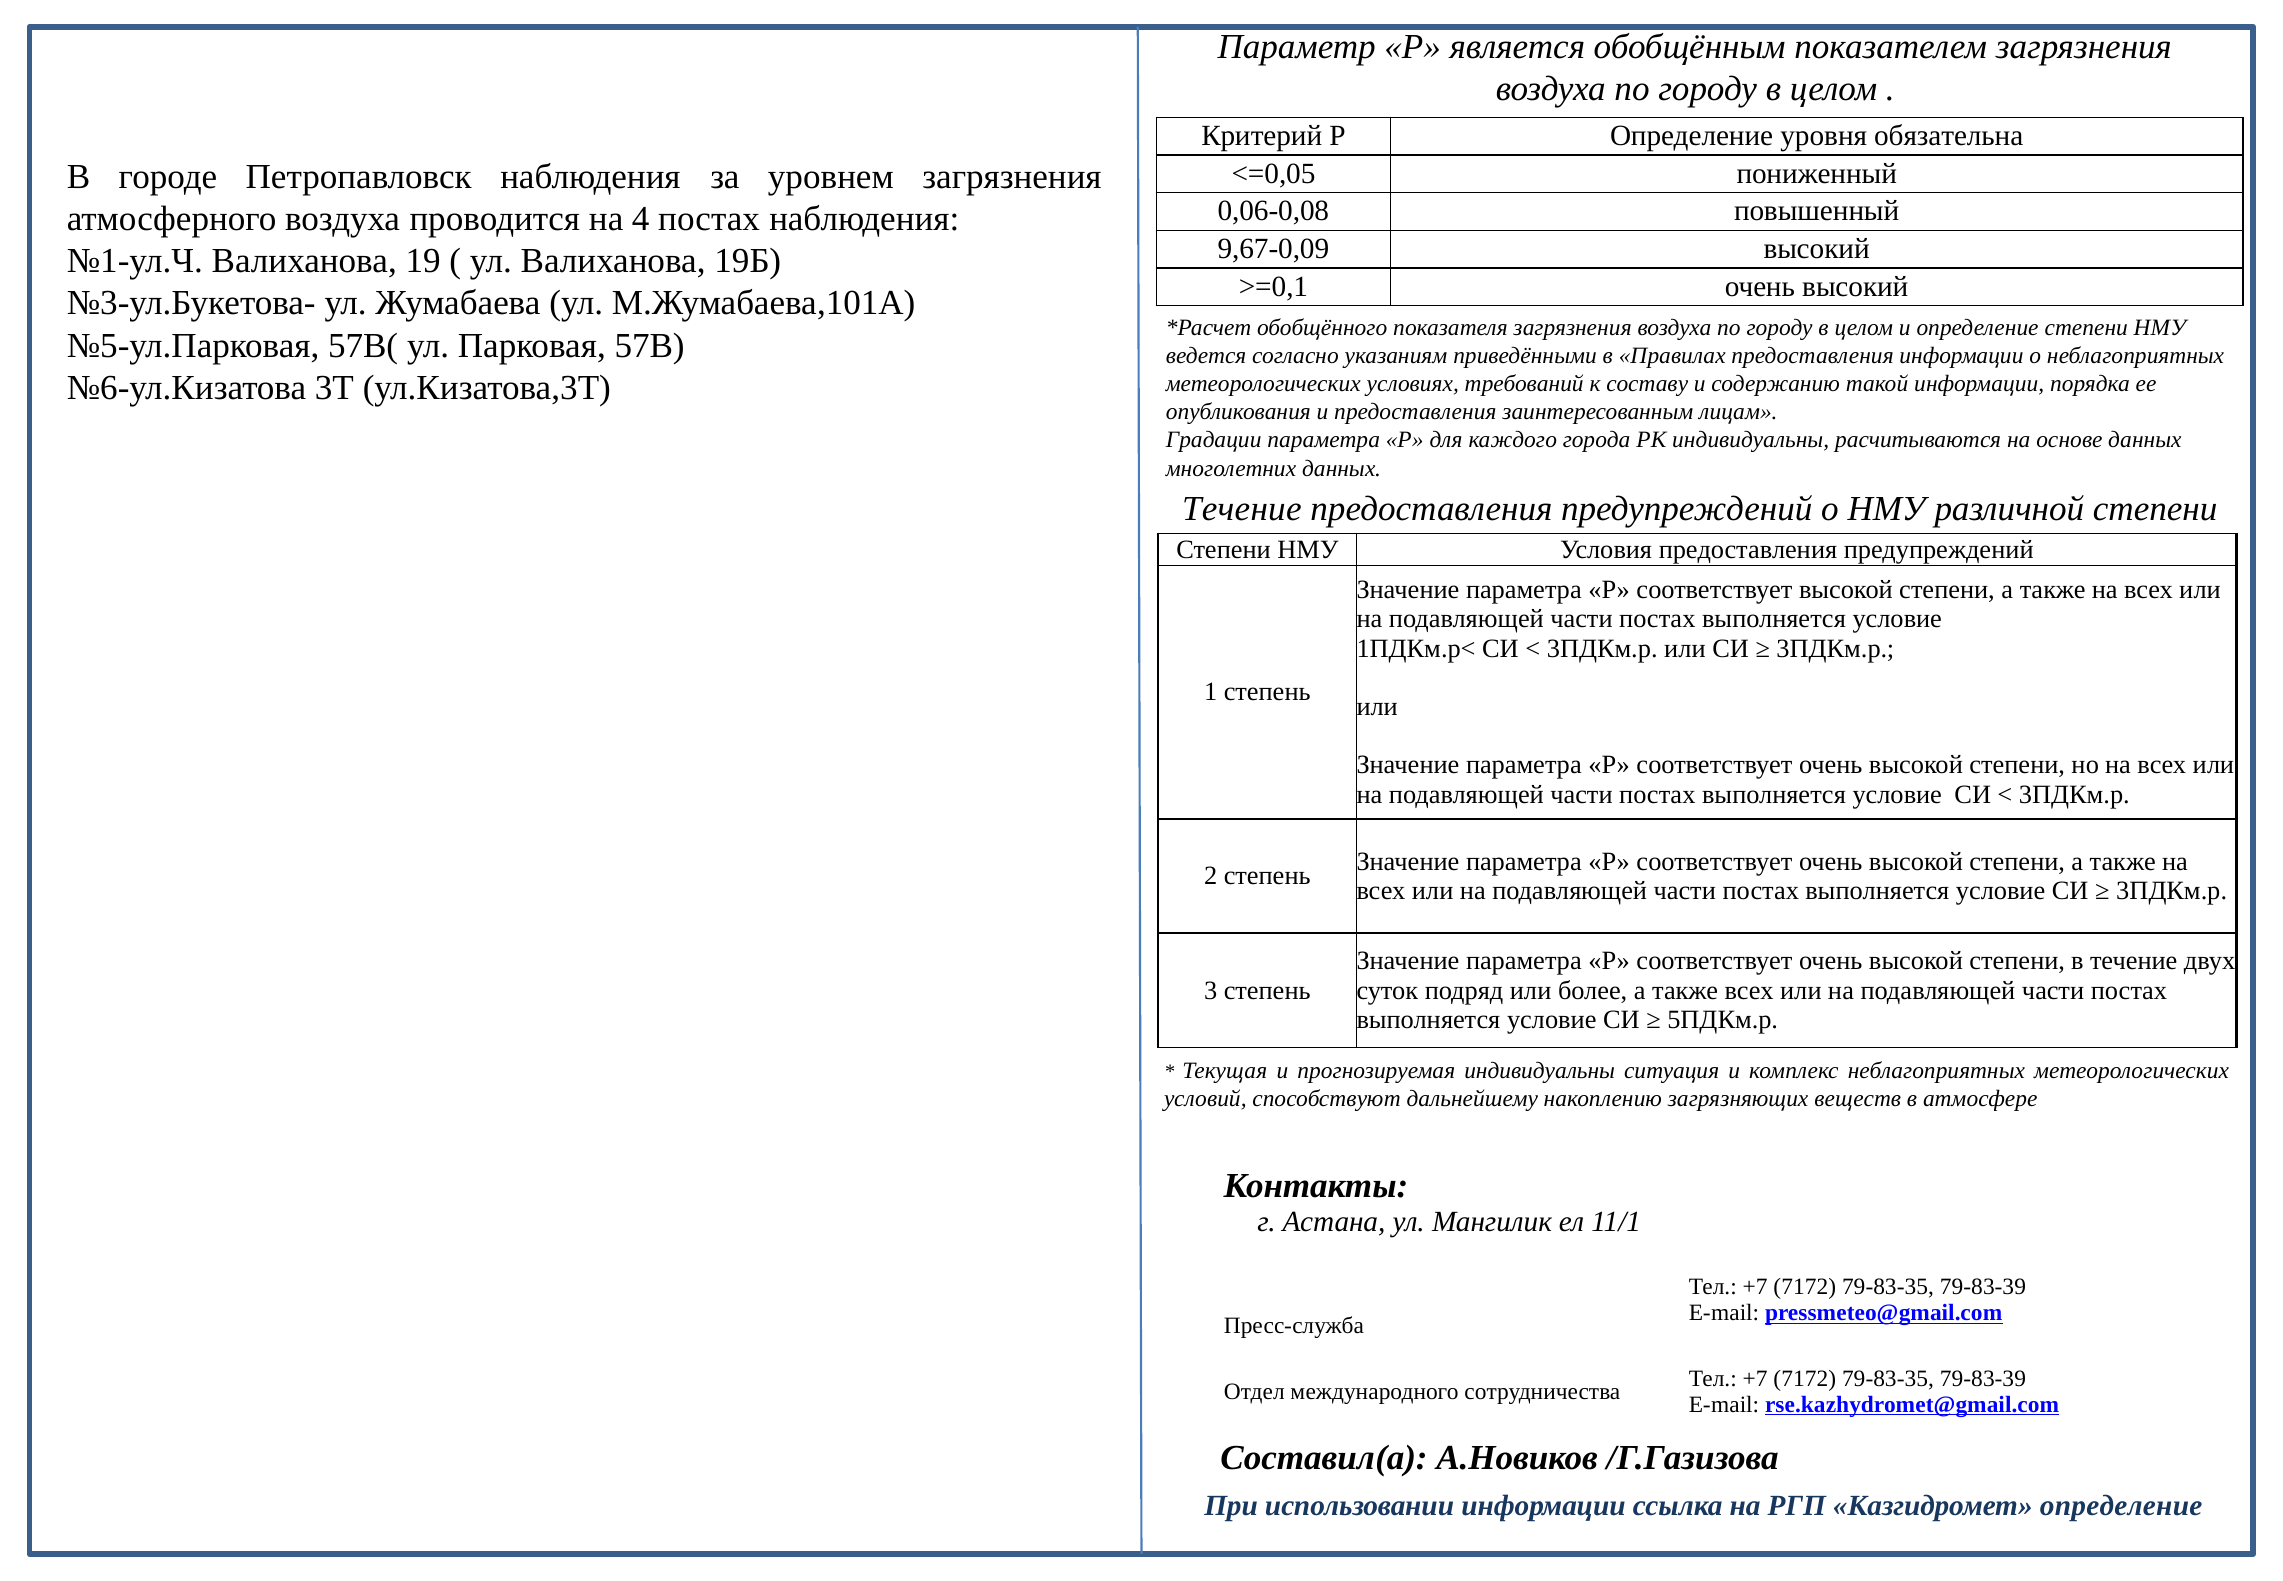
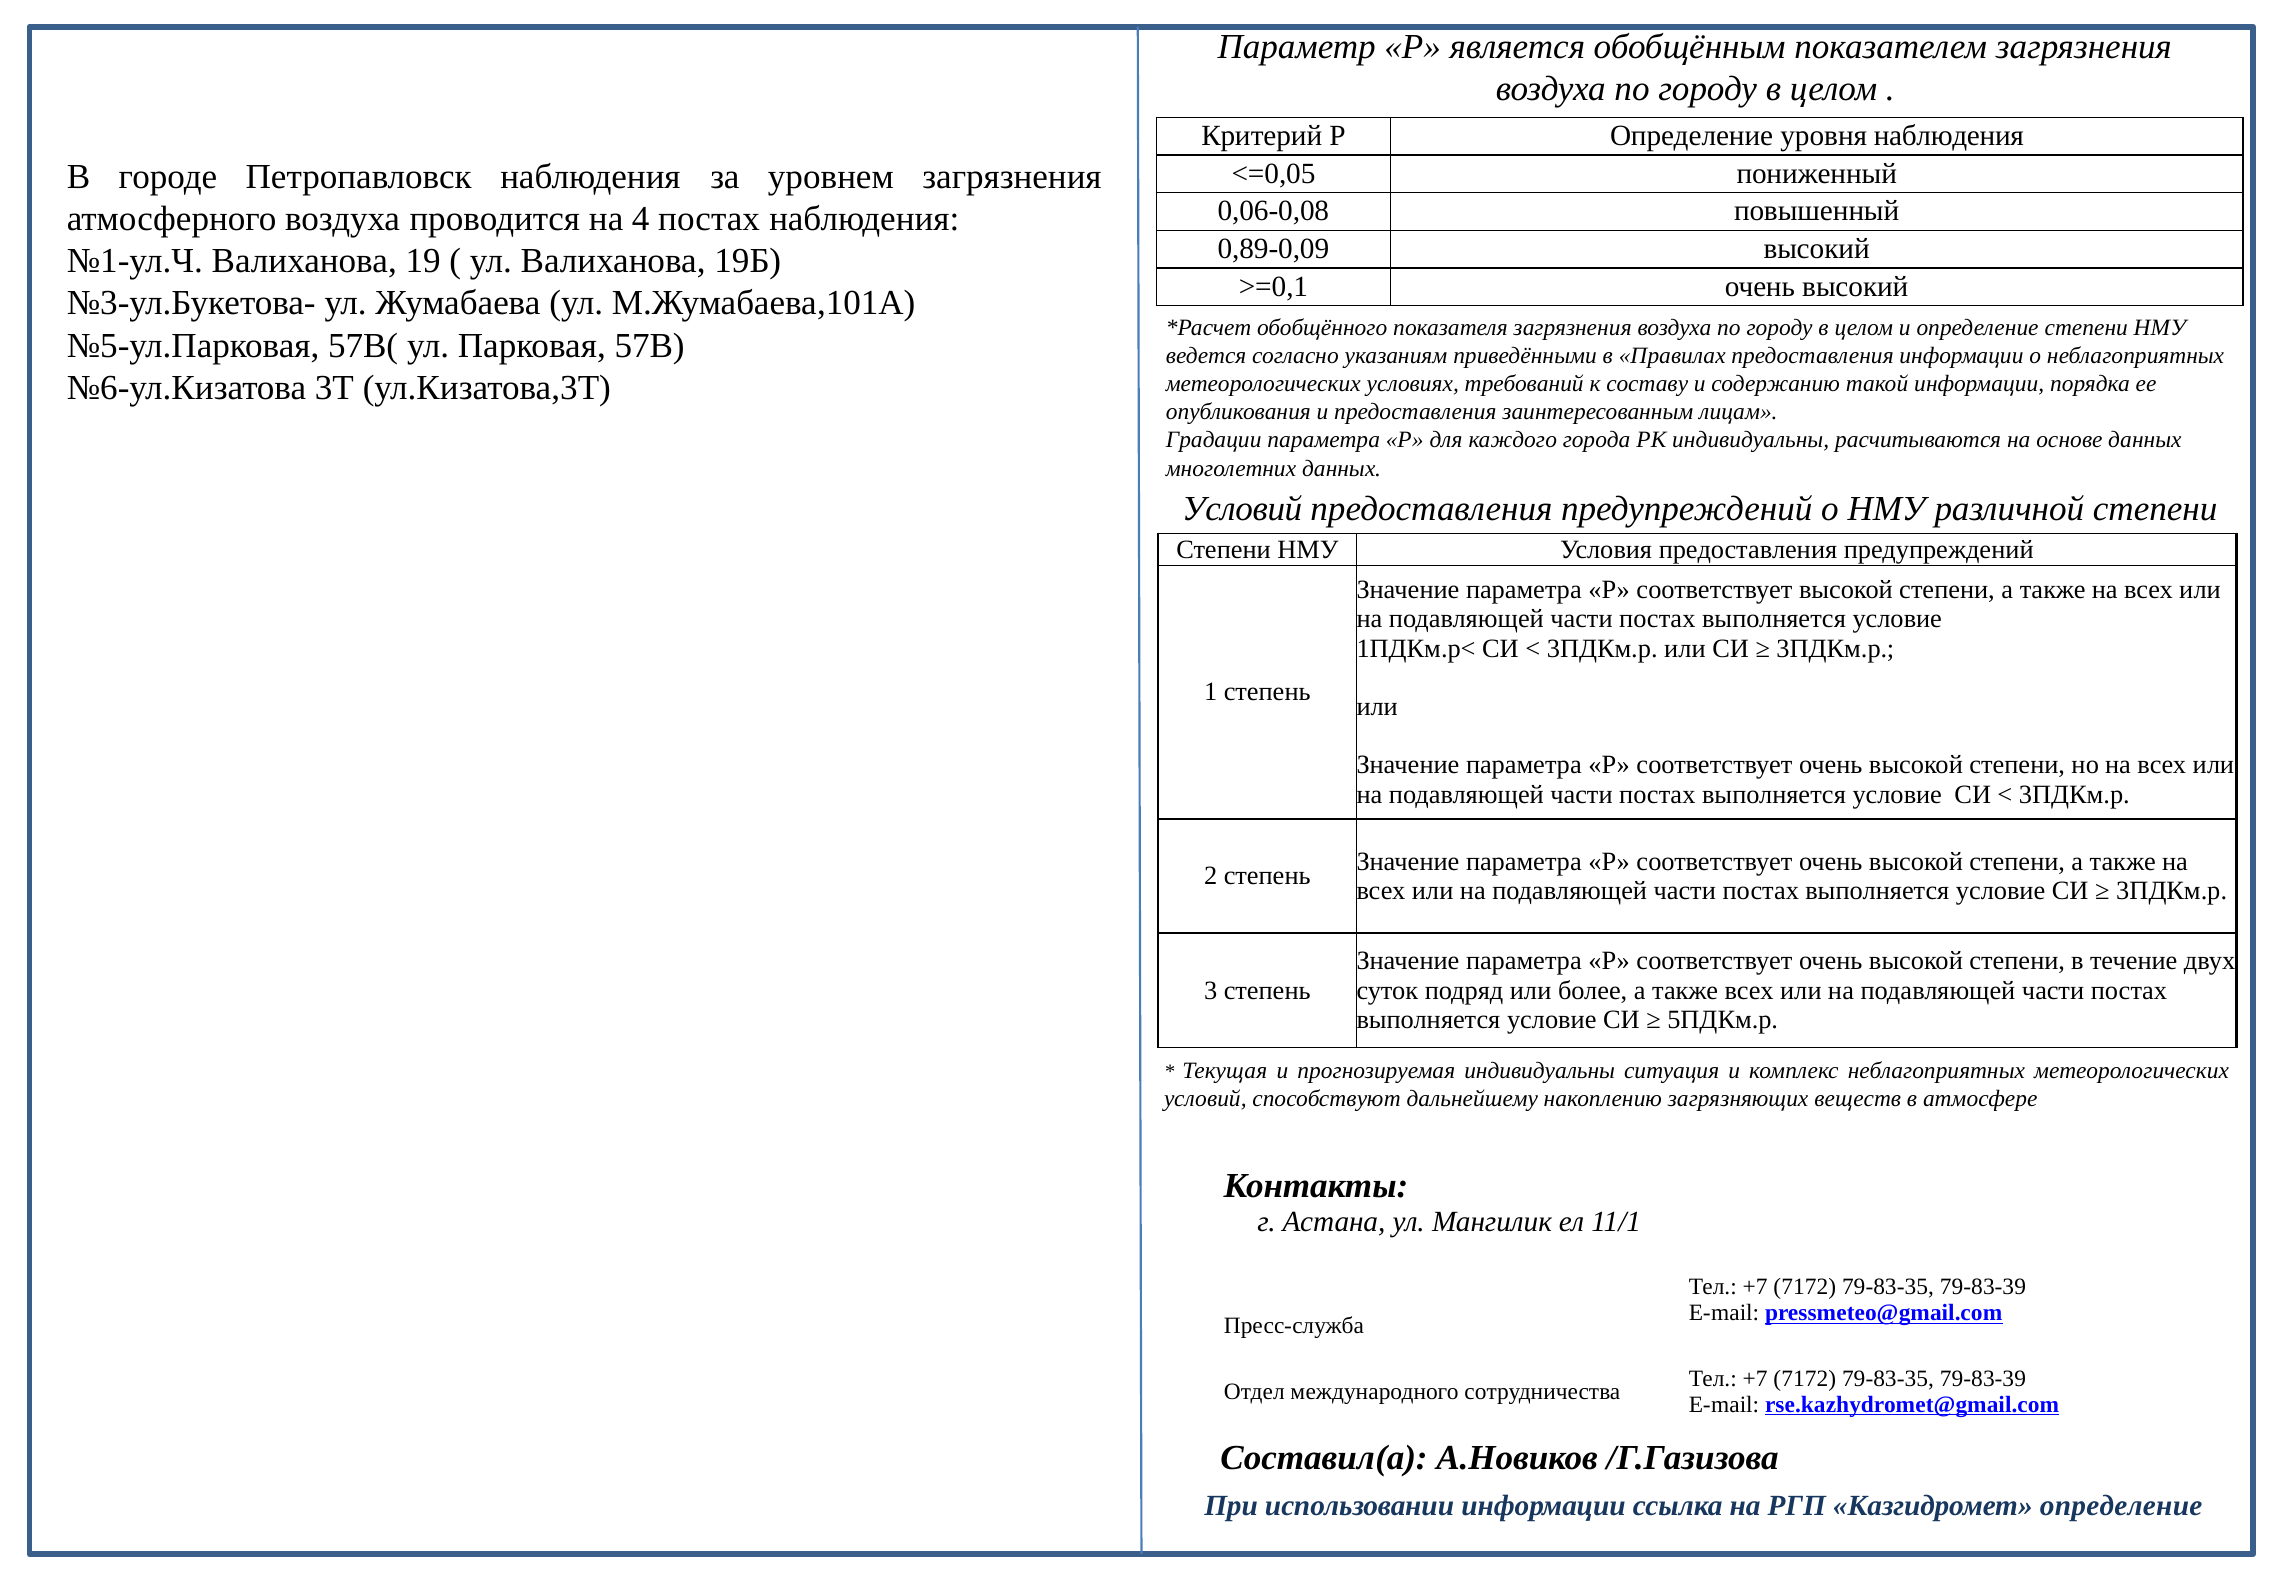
уровня обязательна: обязательна -> наблюдения (1949, 136)
9,67-0,09: 9,67-0,09 -> 0,89-0,09 (1273, 249)
Течение: Течение -> Условий (1242, 509)
